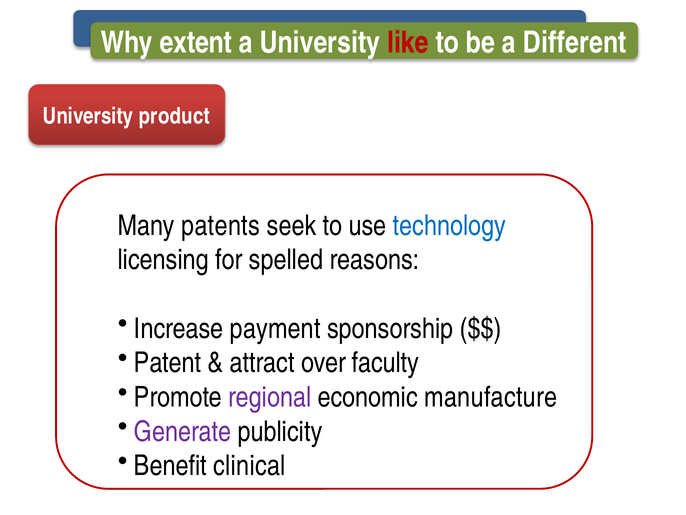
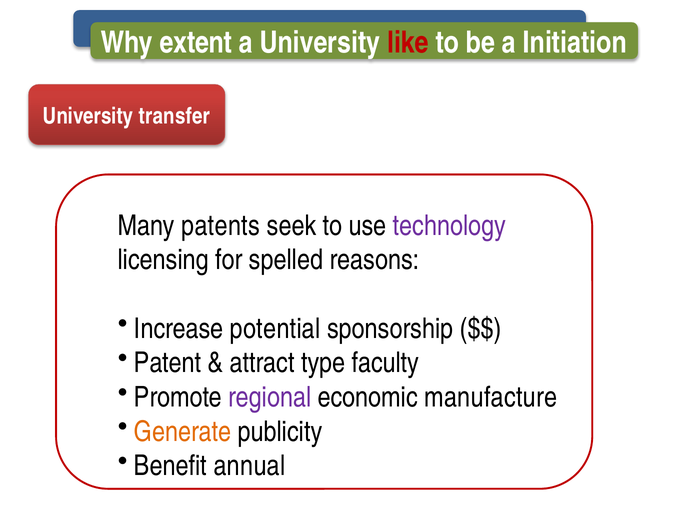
Different: Different -> Initiation (575, 43)
product: product -> transfer (174, 116)
technology colour: blue -> purple (449, 225)
payment: payment -> potential (275, 328)
over: over -> type (323, 363)
Generate colour: purple -> orange (183, 431)
clinical: clinical -> annual (250, 465)
